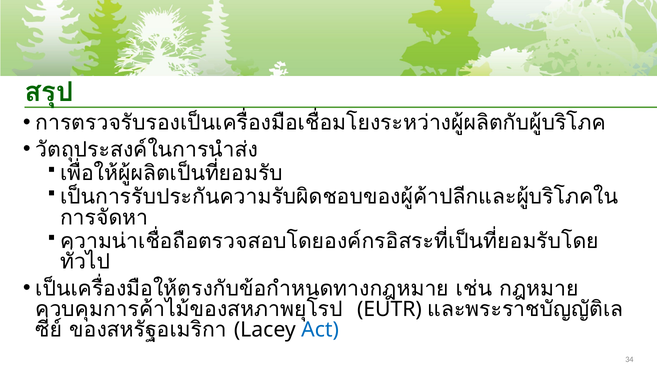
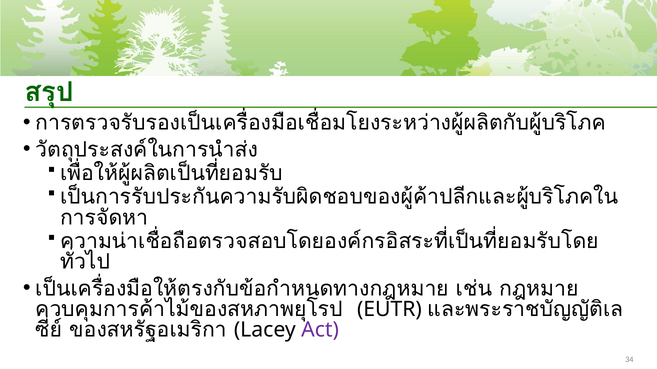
Act colour: blue -> purple (320, 330)
